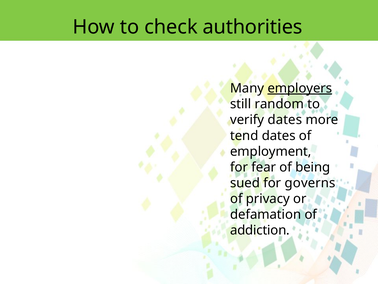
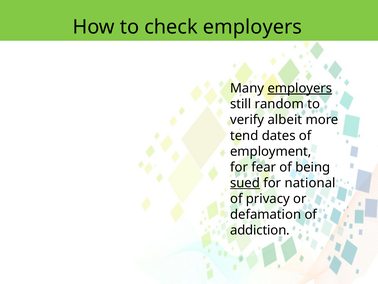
check authorities: authorities -> employers (252, 27)
verify dates: dates -> albeit (285, 120)
sued underline: none -> present (245, 183)
governs: governs -> national (310, 183)
